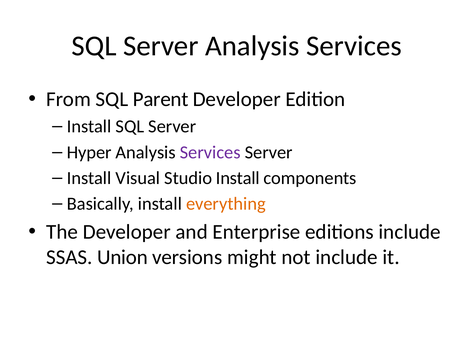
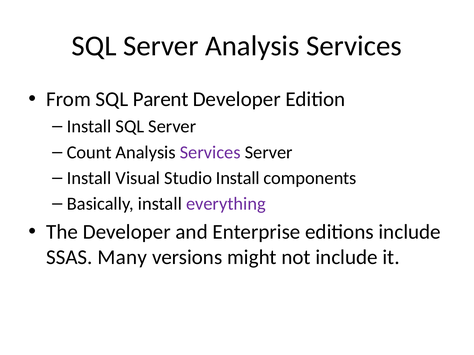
Hyper: Hyper -> Count (89, 152)
everything colour: orange -> purple (226, 204)
Union: Union -> Many (122, 258)
